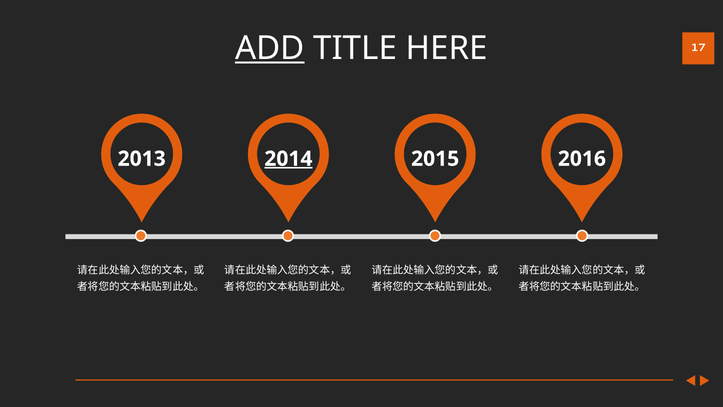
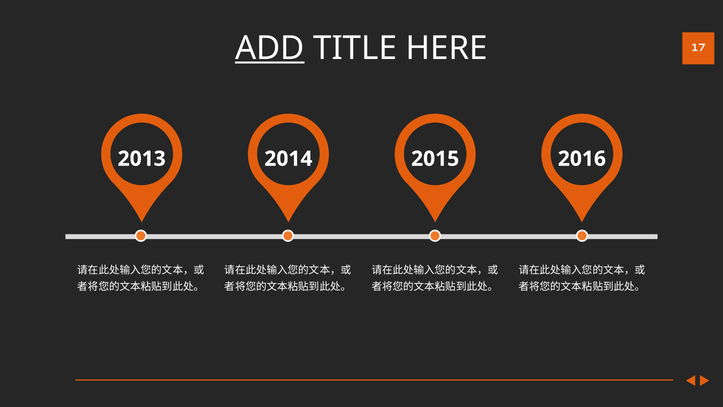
2014 underline: present -> none (288, 159)
